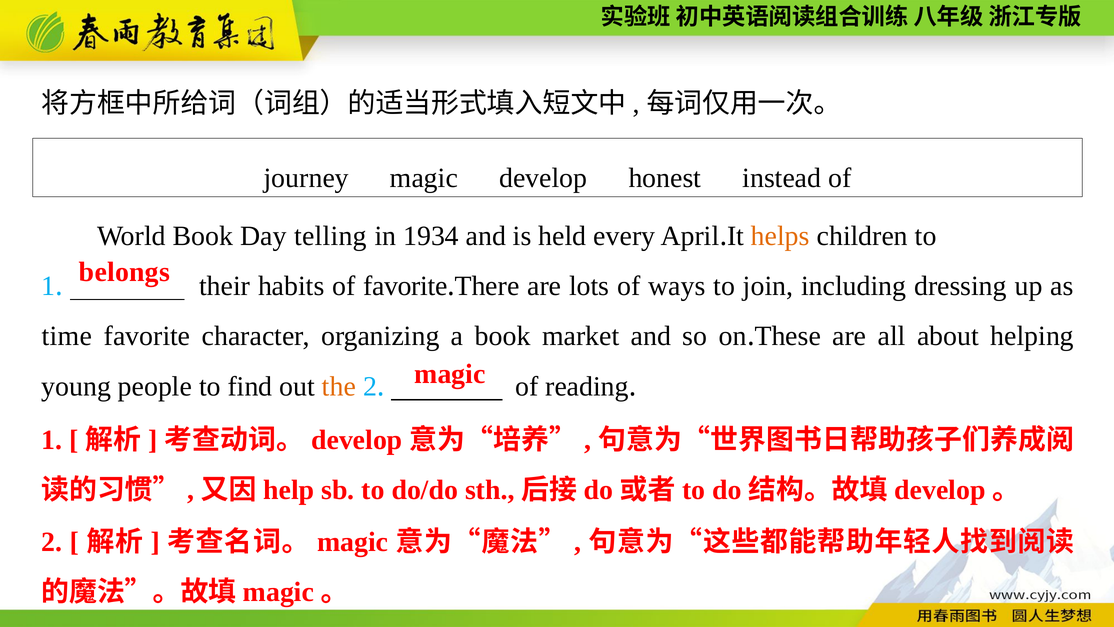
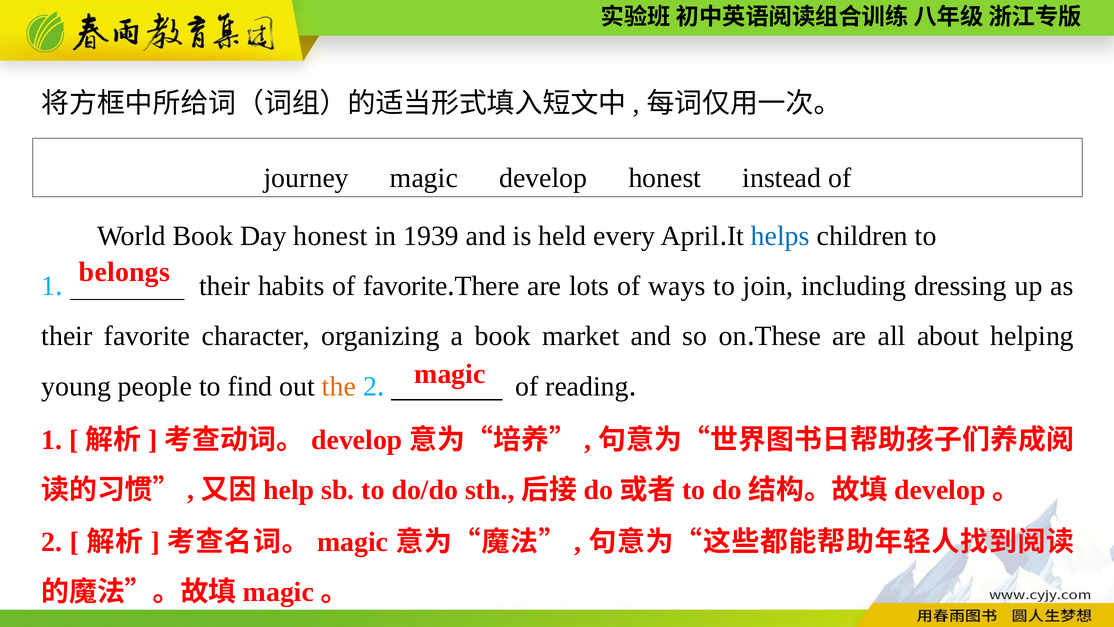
Day telling: telling -> honest (330, 236)
1934: 1934 -> 1939 (431, 236)
helps colour: orange -> blue (780, 236)
time: time -> their (67, 336)
